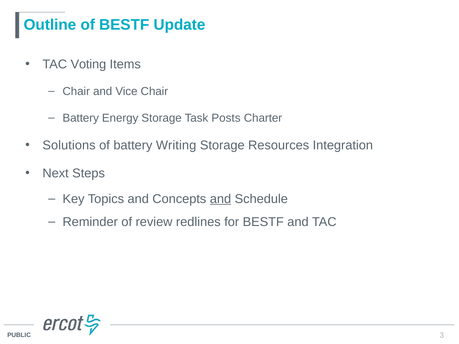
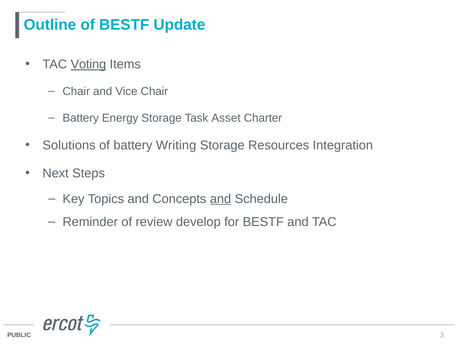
Voting underline: none -> present (88, 64)
Posts: Posts -> Asset (226, 118)
redlines: redlines -> develop (198, 222)
